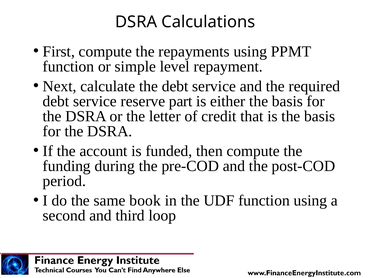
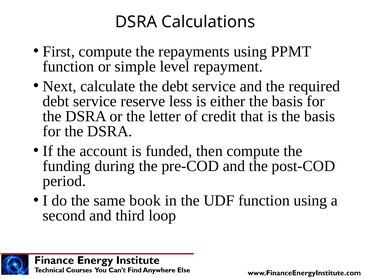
part: part -> less (181, 101)
